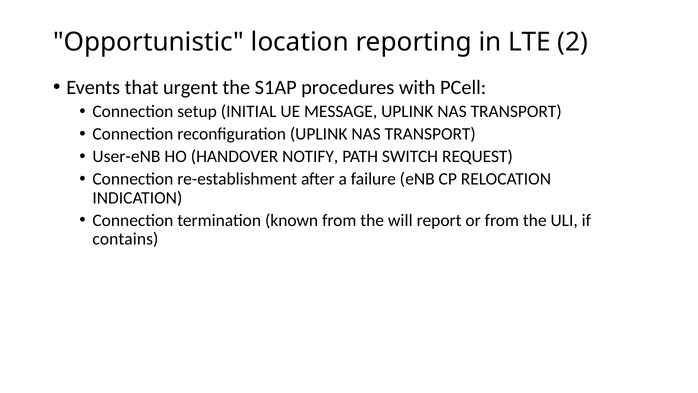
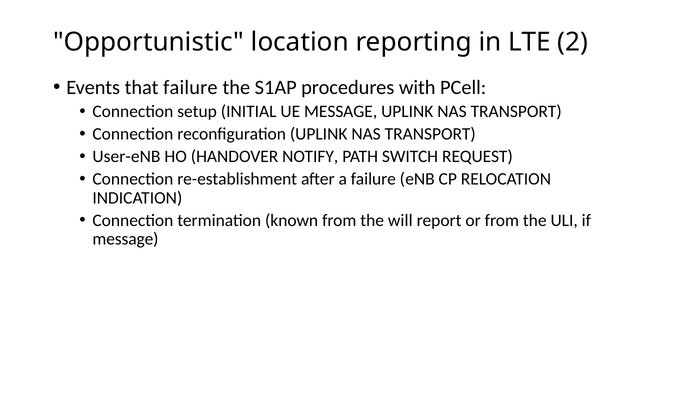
that urgent: urgent -> failure (190, 87)
contains: contains -> message (126, 239)
